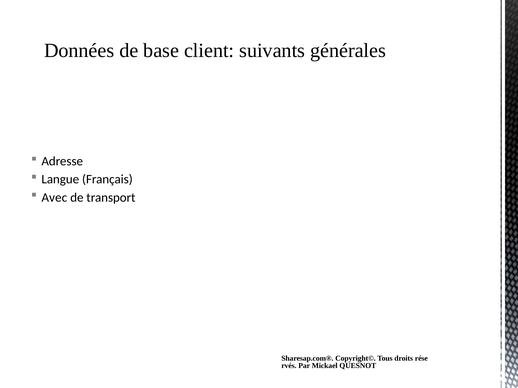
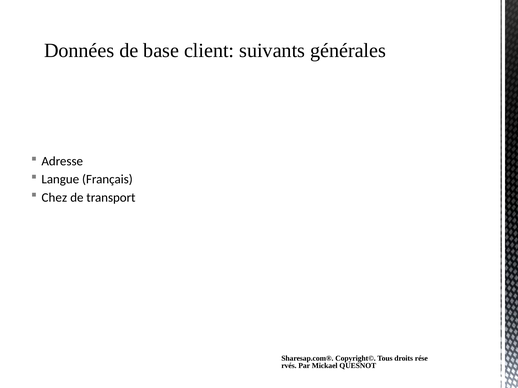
Avec: Avec -> Chez (54, 198)
